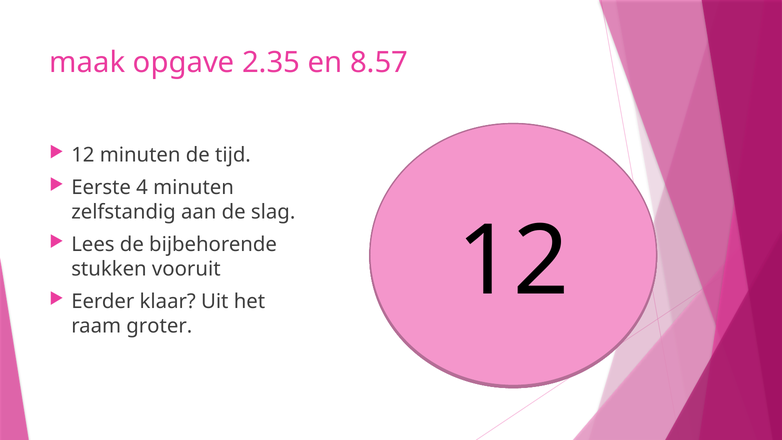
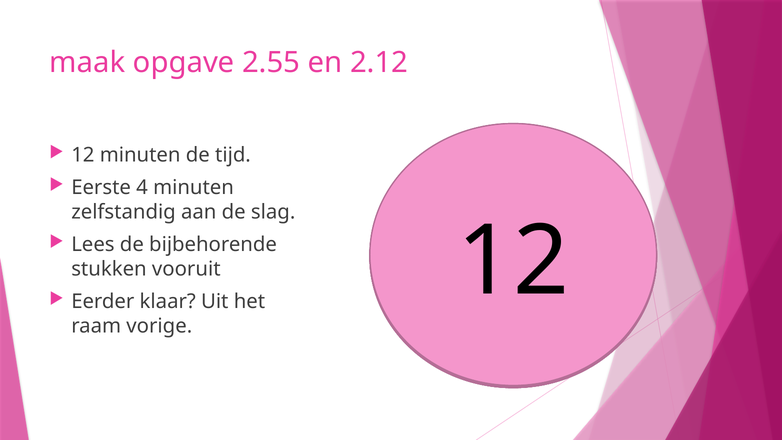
2.35: 2.35 -> 2.55 (271, 62)
8.57: 8.57 -> 2.12 (379, 62)
groter: groter -> vorige (159, 326)
